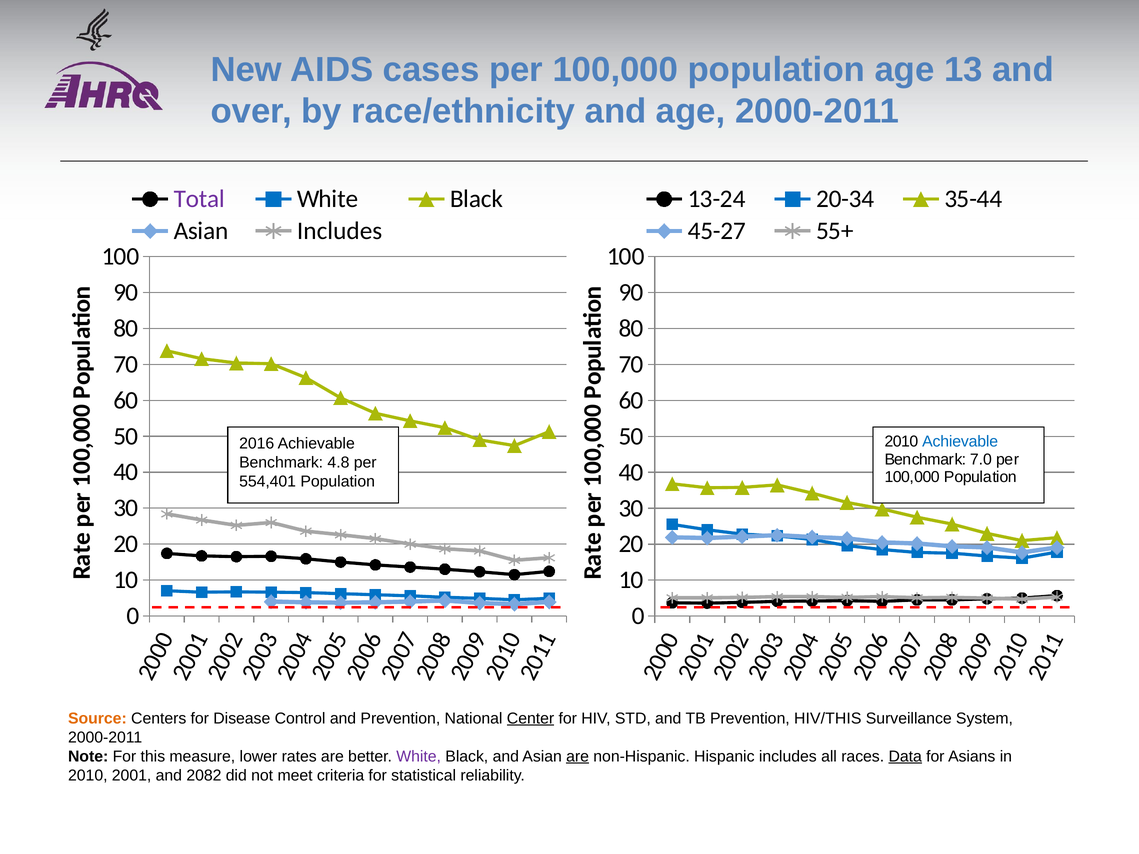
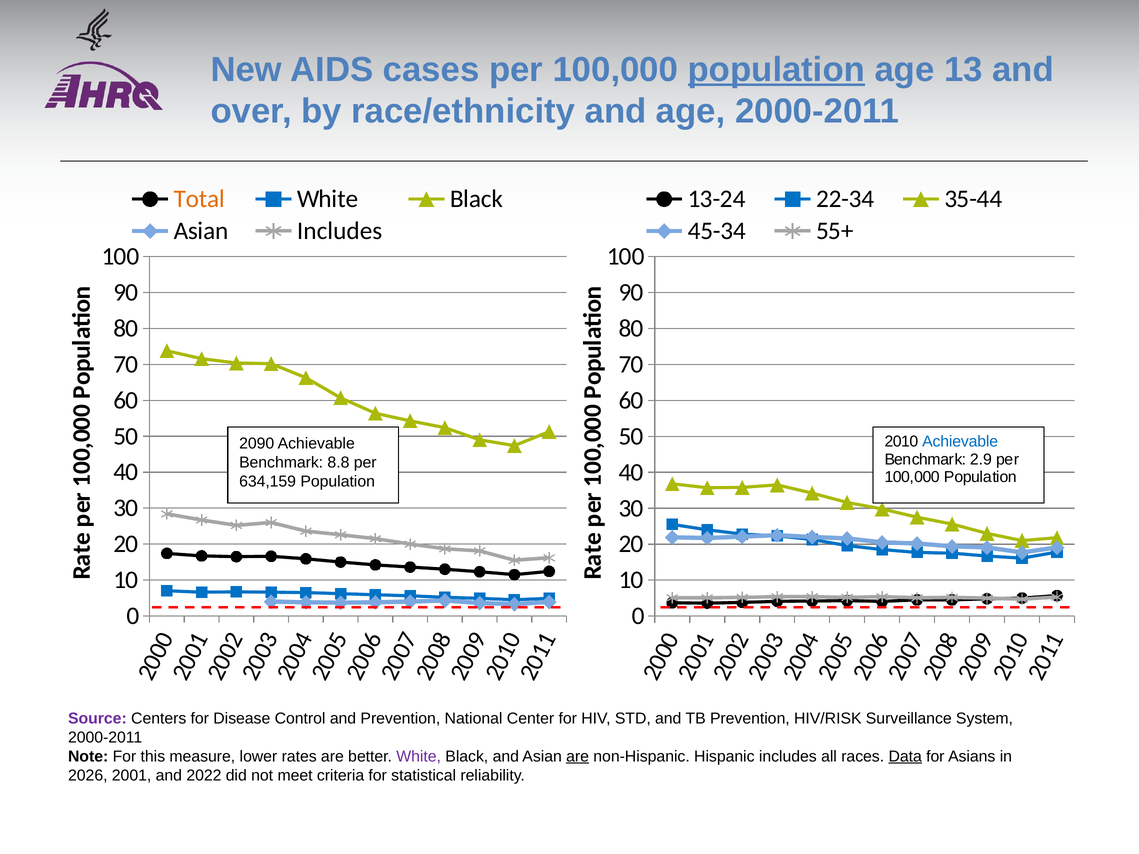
population underline: none -> present (776, 70)
Total colour: purple -> orange (199, 199)
20-34: 20-34 -> 22-34 (845, 199)
45-27: 45-27 -> 45-34 (717, 231)
2016: 2016 -> 2090 (257, 443)
7.0: 7.0 -> 2.9 (981, 460)
4.8: 4.8 -> 8.8 (338, 462)
554,401: 554,401 -> 634,159 (268, 481)
Source colour: orange -> purple (97, 719)
Center underline: present -> none (531, 719)
HIV/THIS: HIV/THIS -> HIV/RISK (828, 719)
2010: 2010 -> 2026 (88, 776)
2082: 2082 -> 2022 (204, 776)
